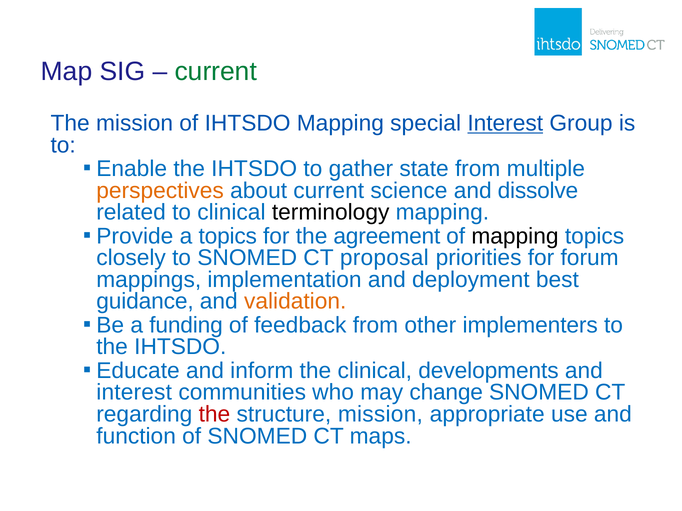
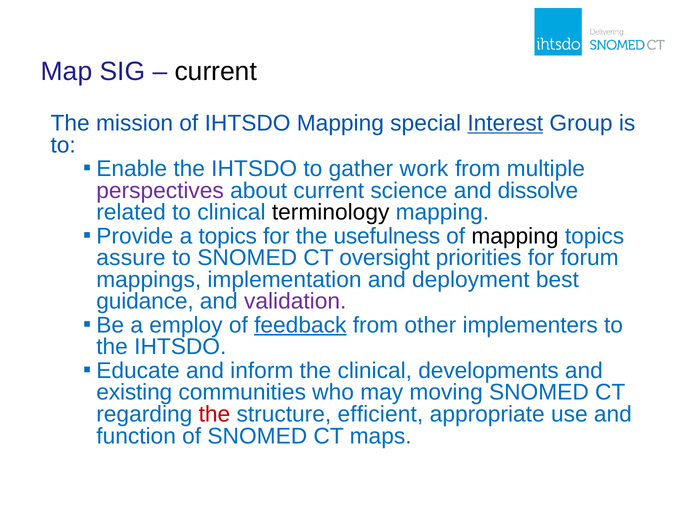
current colour: green -> black (216, 71)
state: state -> work (424, 169)
perspectives colour: orange -> purple (160, 191)
agreement: agreement -> usefulness (387, 236)
closely: closely -> assure (131, 258)
proposal: proposal -> oversight (385, 258)
validation colour: orange -> purple (295, 302)
funding: funding -> employ (186, 325)
feedback underline: none -> present (300, 325)
interest: interest -> existing (134, 393)
change: change -> moving (446, 393)
structure mission: mission -> efficient (380, 415)
